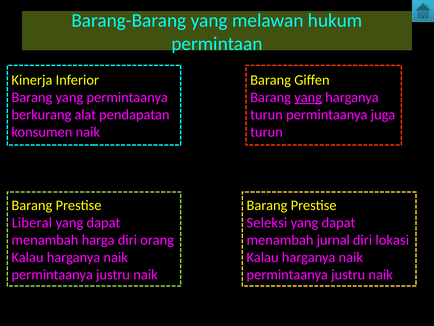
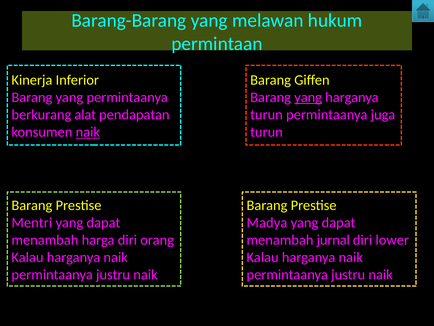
naik underline: none -> present (88, 132)
Liberal: Liberal -> Mentri (32, 222)
Seleksi: Seleksi -> Madya (267, 222)
lokasi: lokasi -> lower (392, 240)
